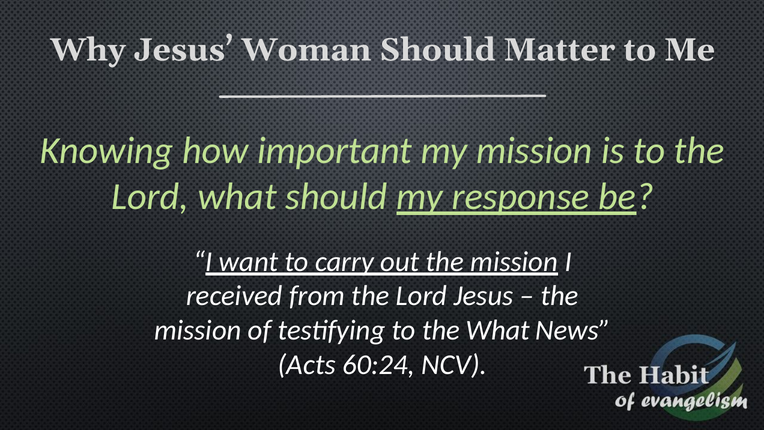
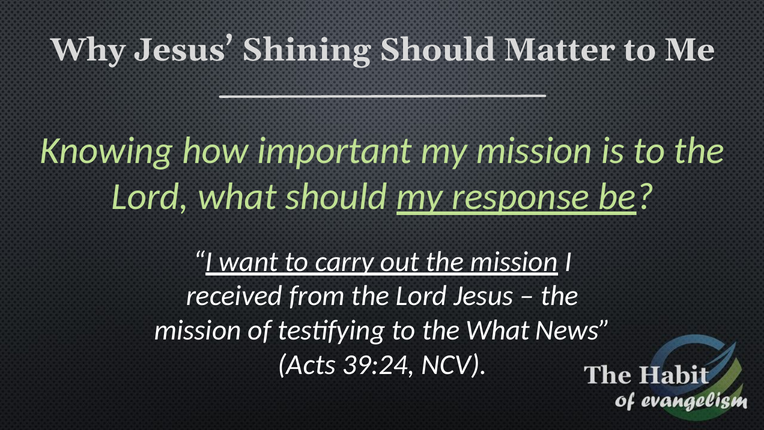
Woman: Woman -> Shining (306, 50)
60:24: 60:24 -> 39:24 (379, 365)
